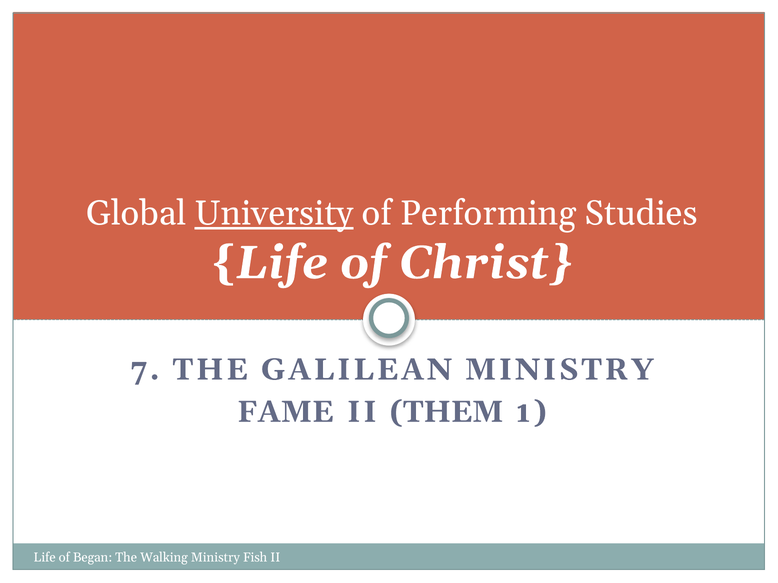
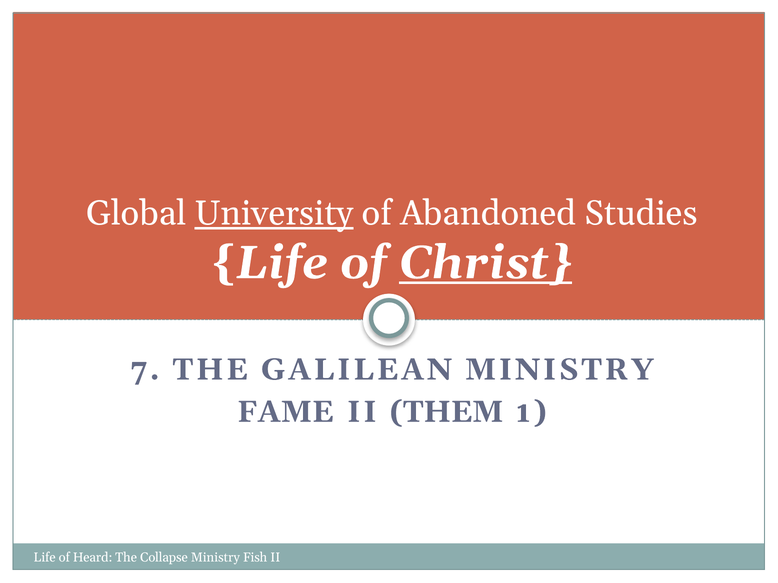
Performing: Performing -> Abandoned (488, 214)
Christ underline: none -> present (485, 263)
Began: Began -> Heard (93, 558)
Walking: Walking -> Collapse (164, 558)
